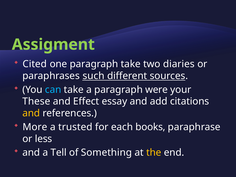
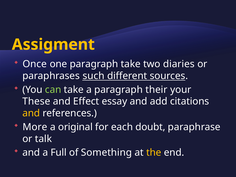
Assigment colour: light green -> yellow (53, 45)
Cited: Cited -> Once (35, 64)
can colour: light blue -> light green (53, 90)
were: were -> their (156, 90)
trusted: trusted -> original (75, 127)
books: books -> doubt (150, 127)
less: less -> talk (43, 139)
Tell: Tell -> Full (59, 153)
